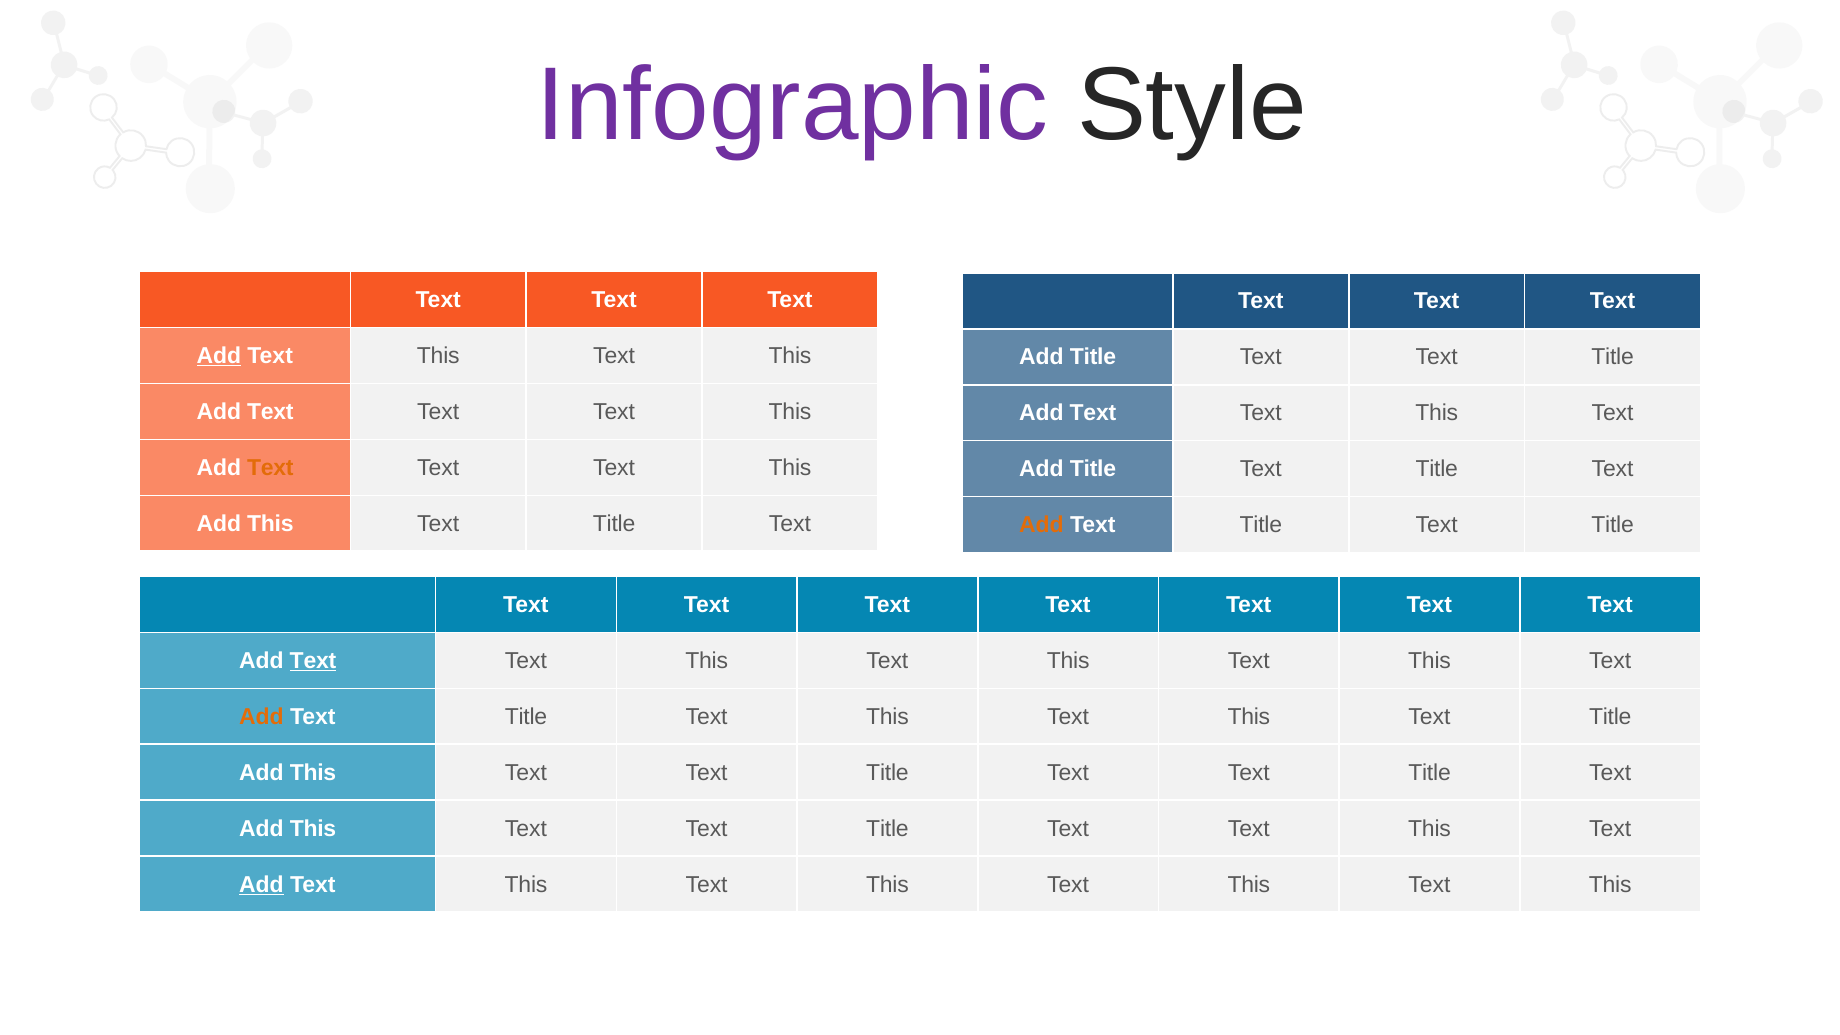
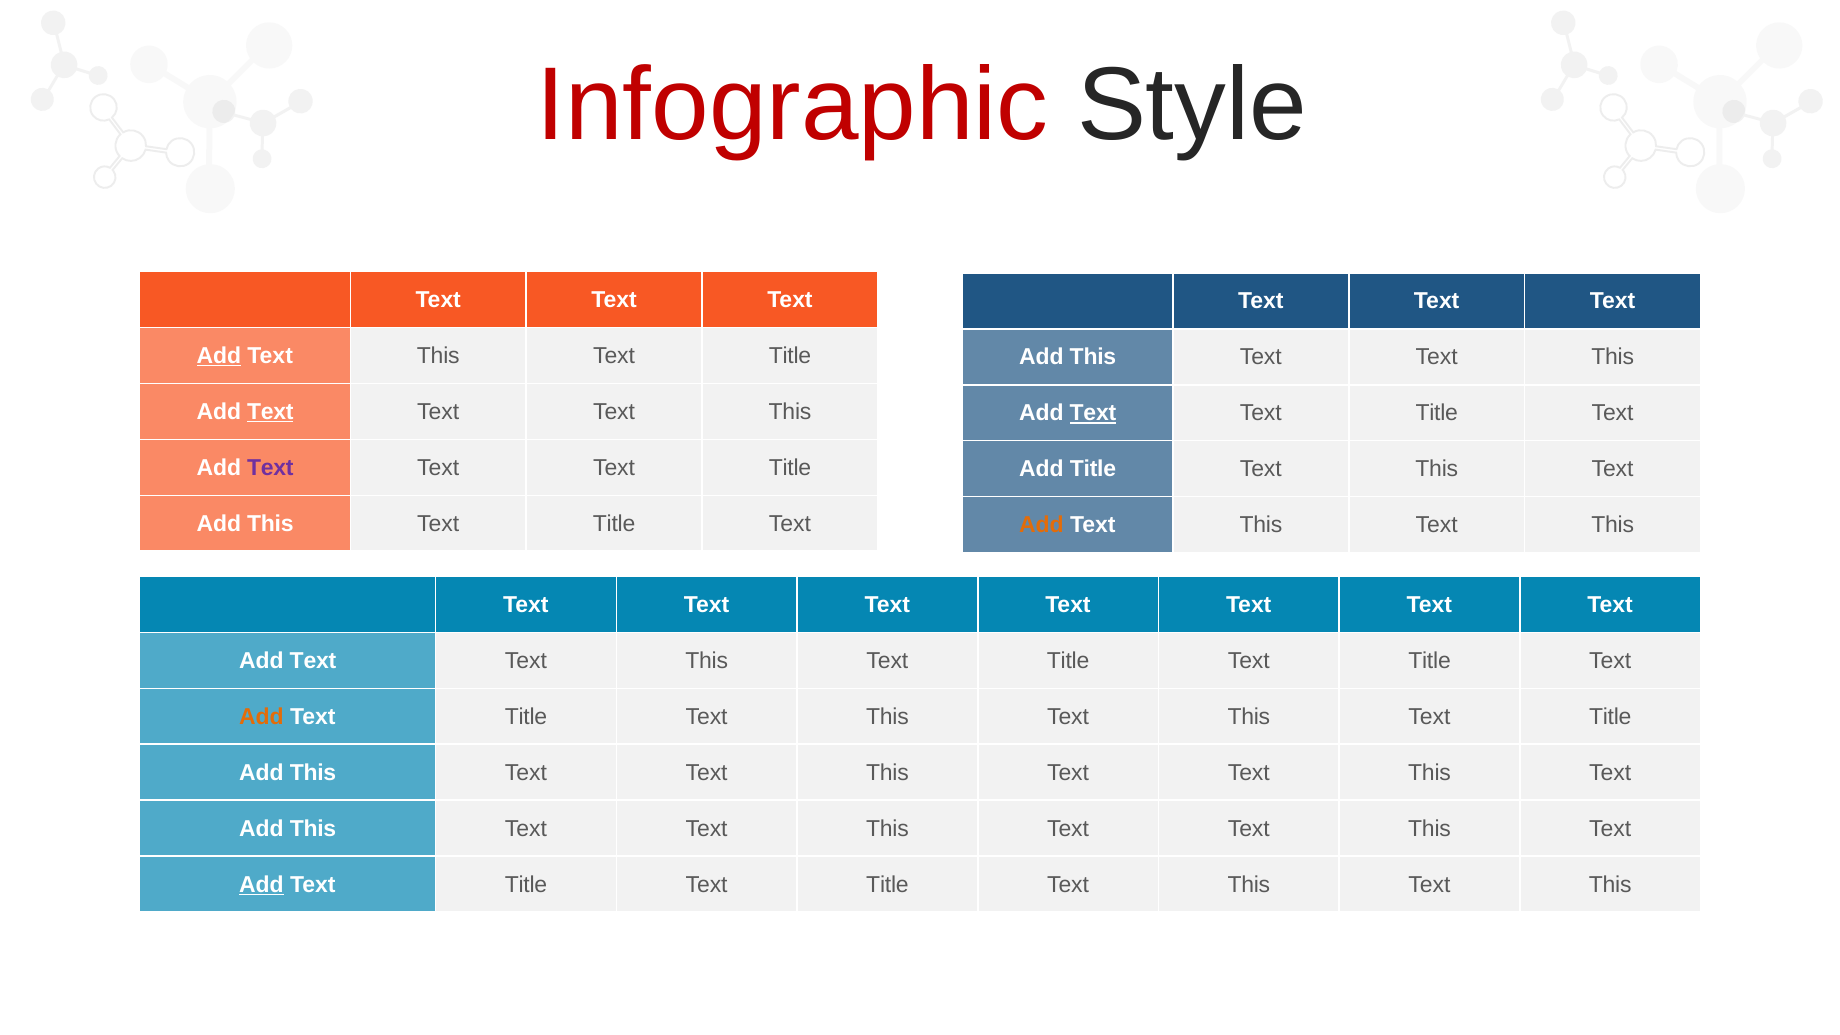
Infographic colour: purple -> red (793, 105)
This: This -> Title (790, 356)
Title: Title -> This (1093, 357)
Title: Title -> This (1613, 357)
Text underline: none -> present (270, 412)
Text underline: none -> present (1093, 413)
This: This -> Title (1437, 413)
Text colour: orange -> purple (270, 468)
This: This -> Title (790, 468)
Title: Title -> This (1437, 469)
Title: Title -> This (1261, 525)
Title: Title -> This (1613, 525)
Text underline: present -> none (313, 661)
This: This -> Title (1068, 661)
This: This -> Title (1430, 661)
Title: Title -> This (887, 773)
Title: Title -> This (1430, 773)
Title: Title -> This (887, 829)
This: This -> Title (526, 885)
This: This -> Title (887, 885)
